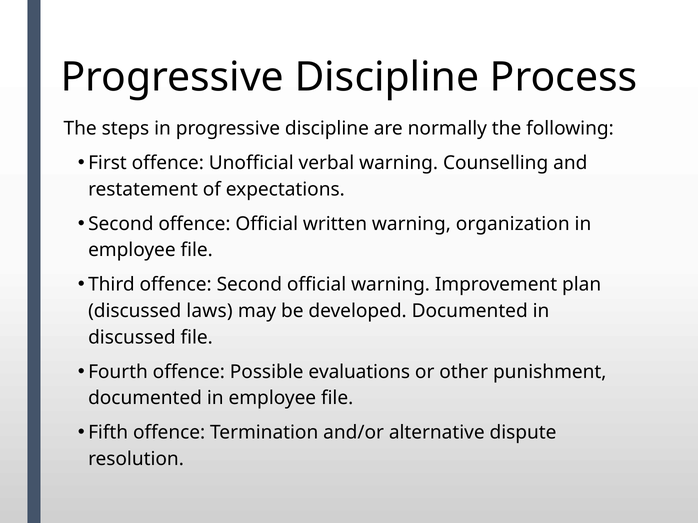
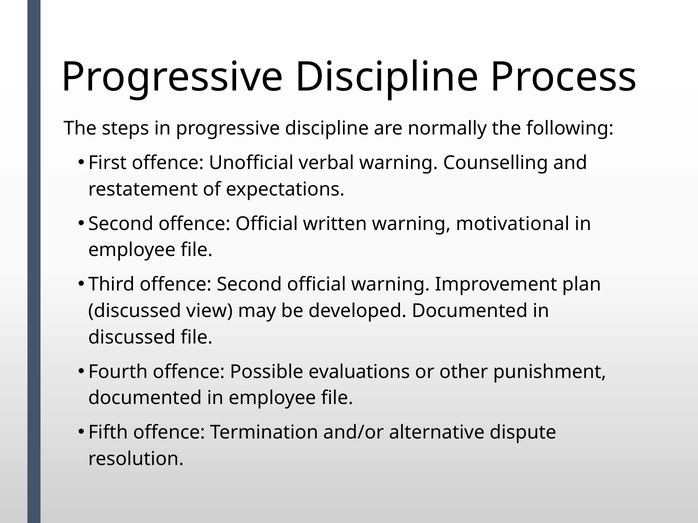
organization: organization -> motivational (513, 224)
laws: laws -> view (210, 311)
